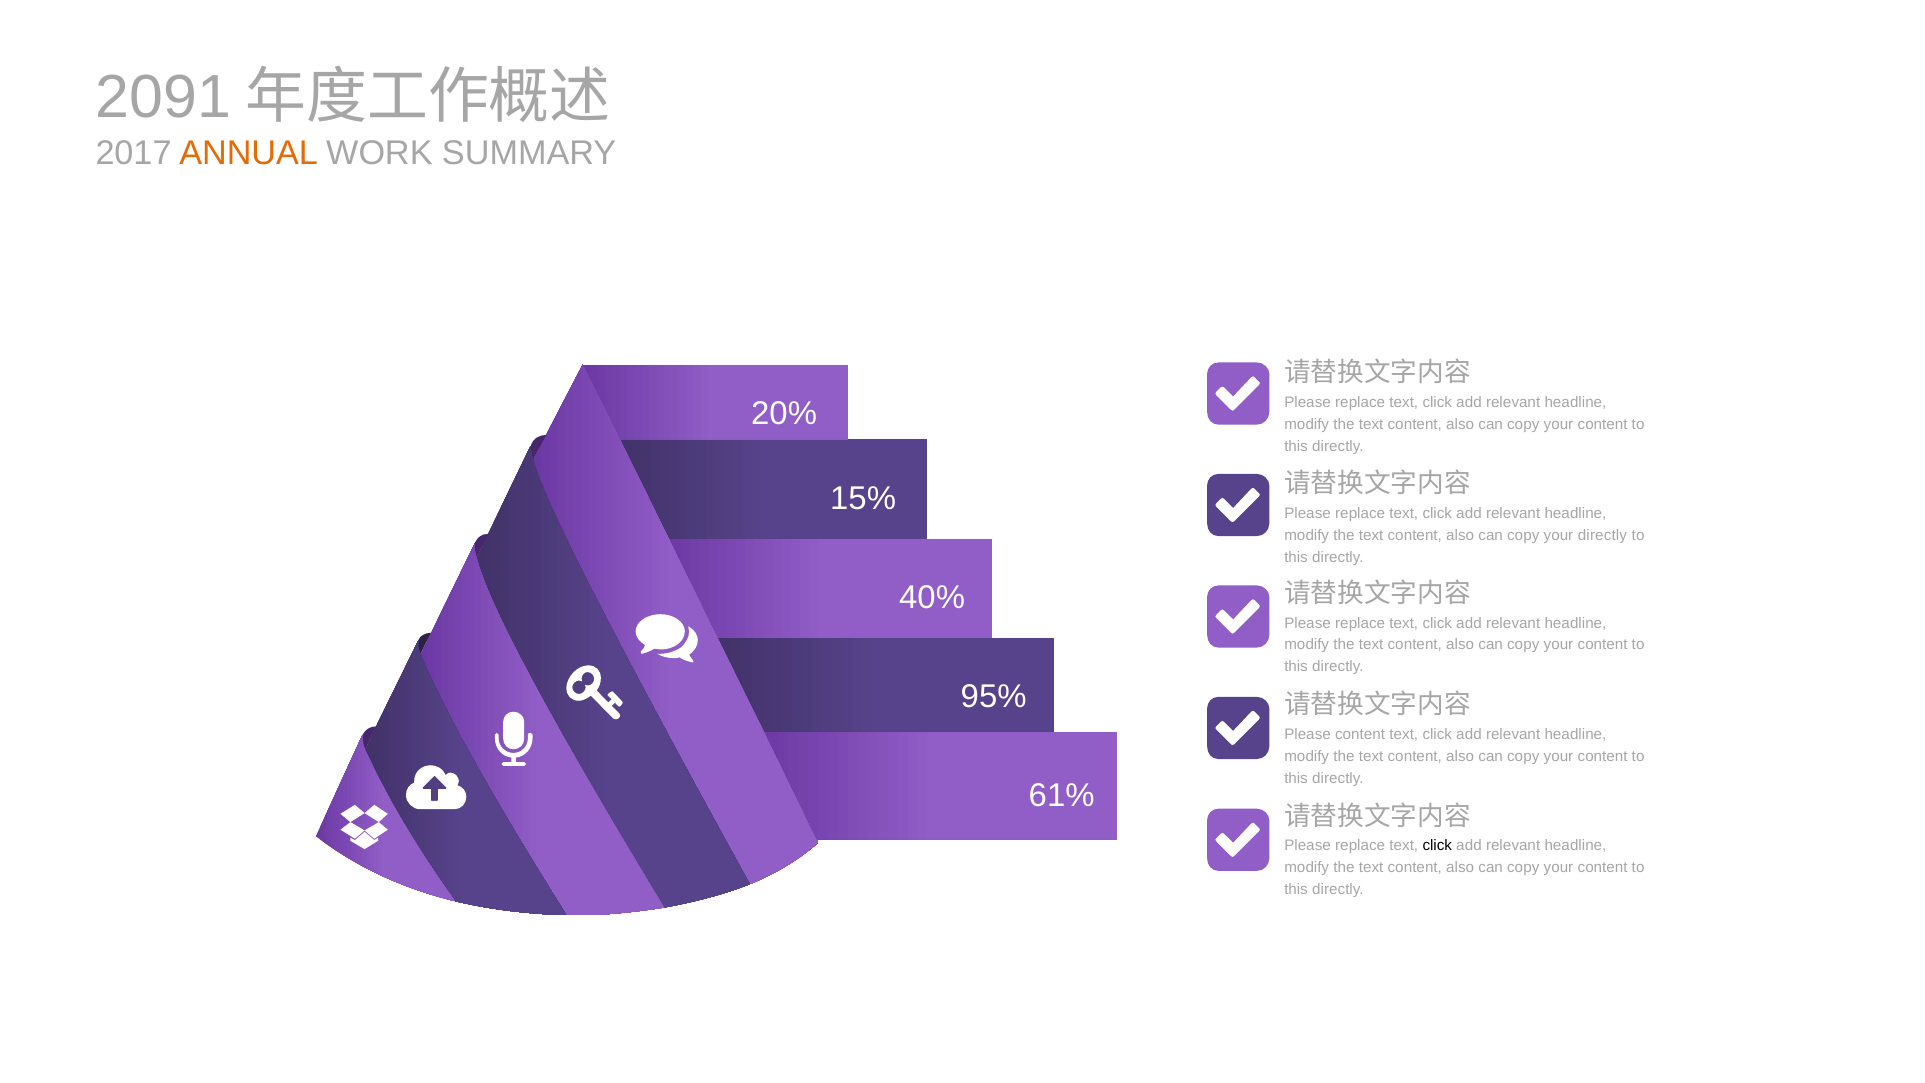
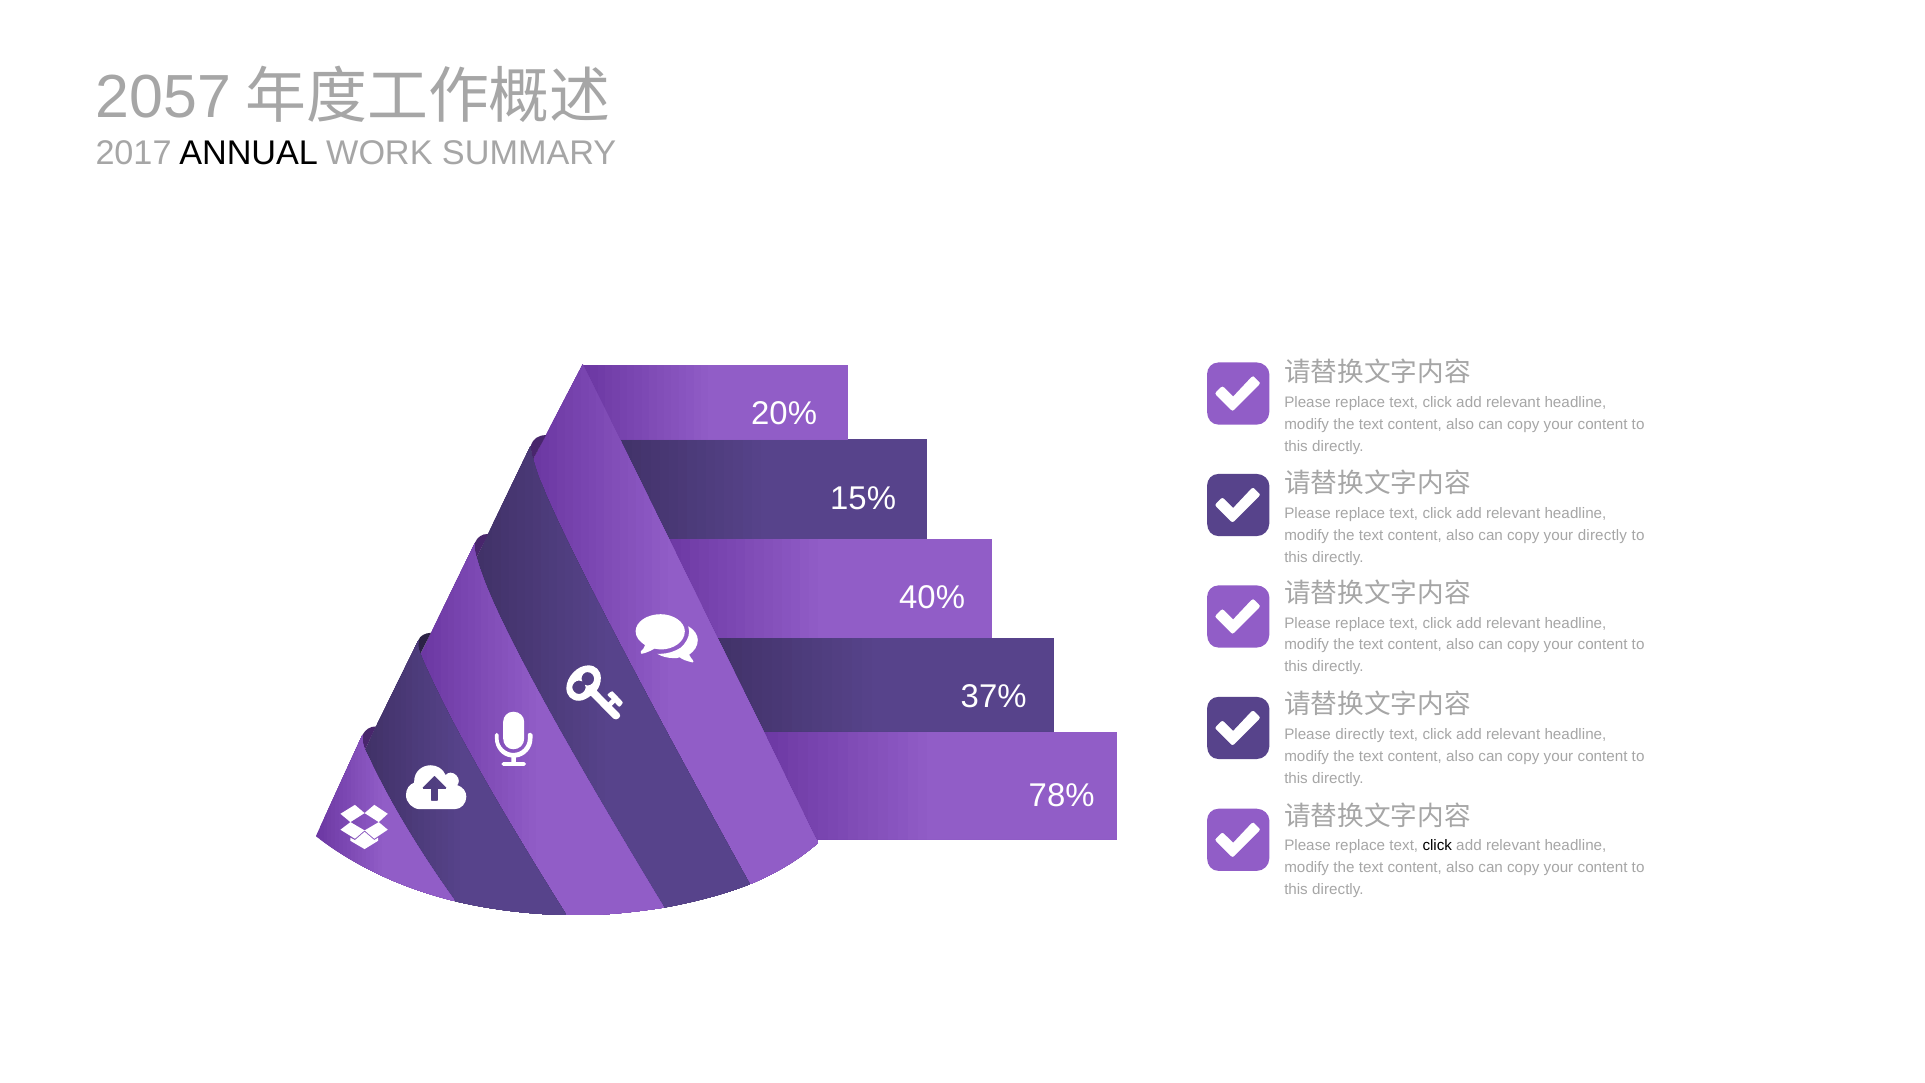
2091: 2091 -> 2057 (163, 97)
ANNUAL colour: orange -> black (249, 153)
95%: 95% -> 37% (994, 696)
Please content: content -> directly (1360, 734)
61%: 61% -> 78% (1062, 796)
